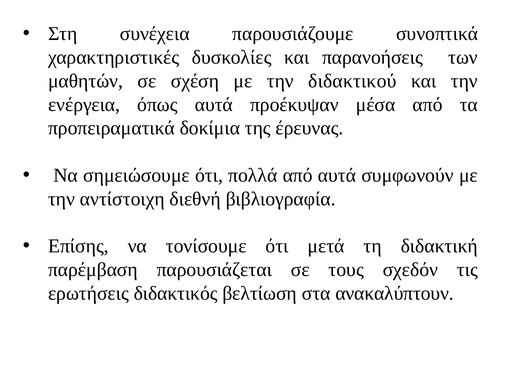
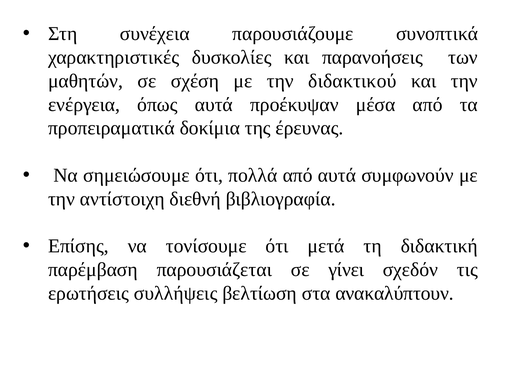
τους: τους -> γίνει (346, 270)
διδακτικός: διδακτικός -> συλλήψεις (176, 293)
